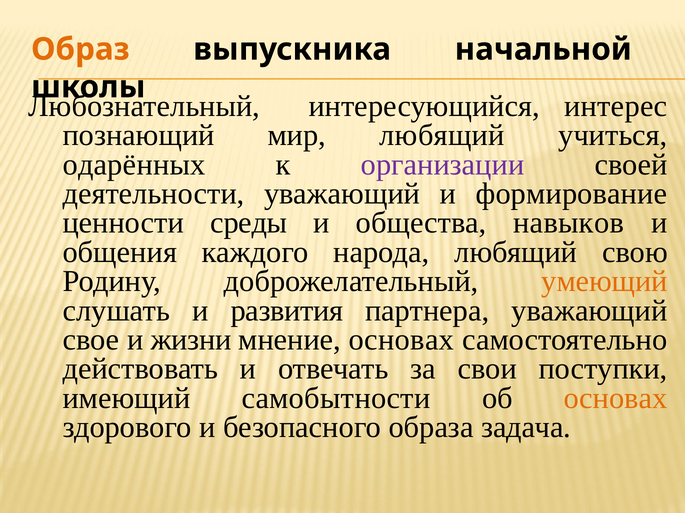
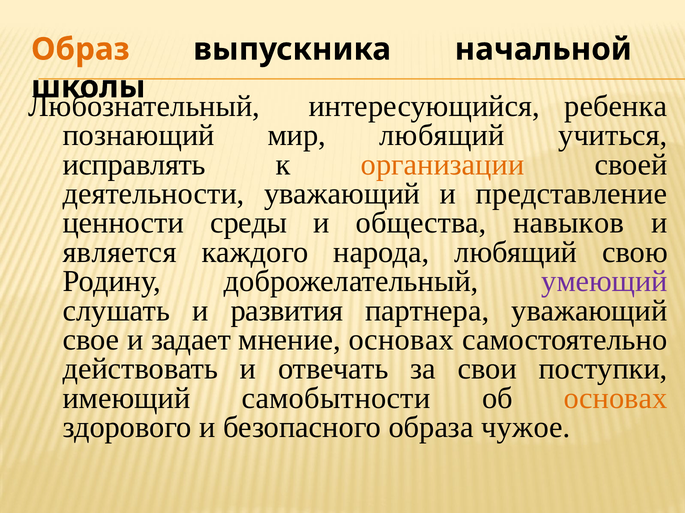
интерес: интерес -> ребенка (616, 106)
одарённых: одарённых -> исправлять (134, 165)
организации colour: purple -> orange (443, 165)
формирование: формирование -> представление (572, 194)
общения: общения -> является (120, 252)
умеющий colour: orange -> purple (605, 282)
жизни: жизни -> задает (191, 340)
задача: задача -> чужое (526, 428)
